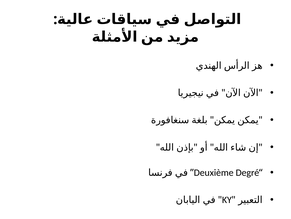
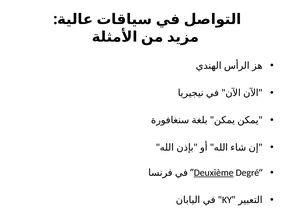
Deuxième underline: none -> present (214, 172)
